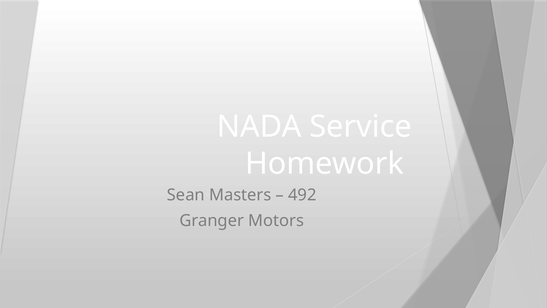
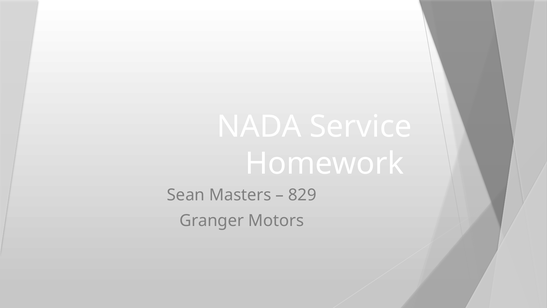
492: 492 -> 829 (302, 195)
